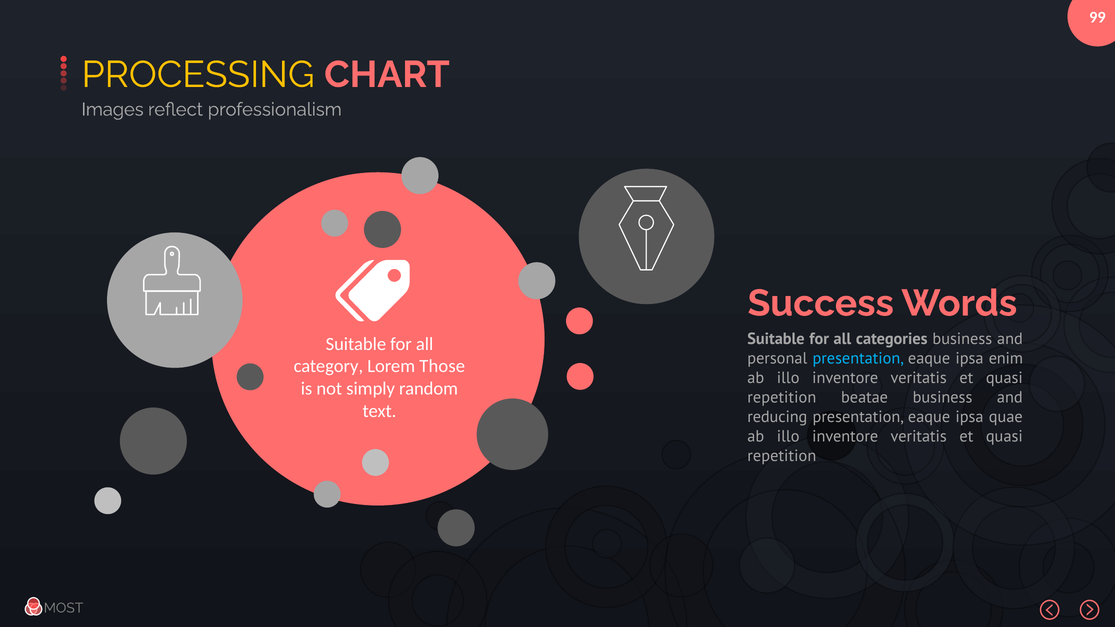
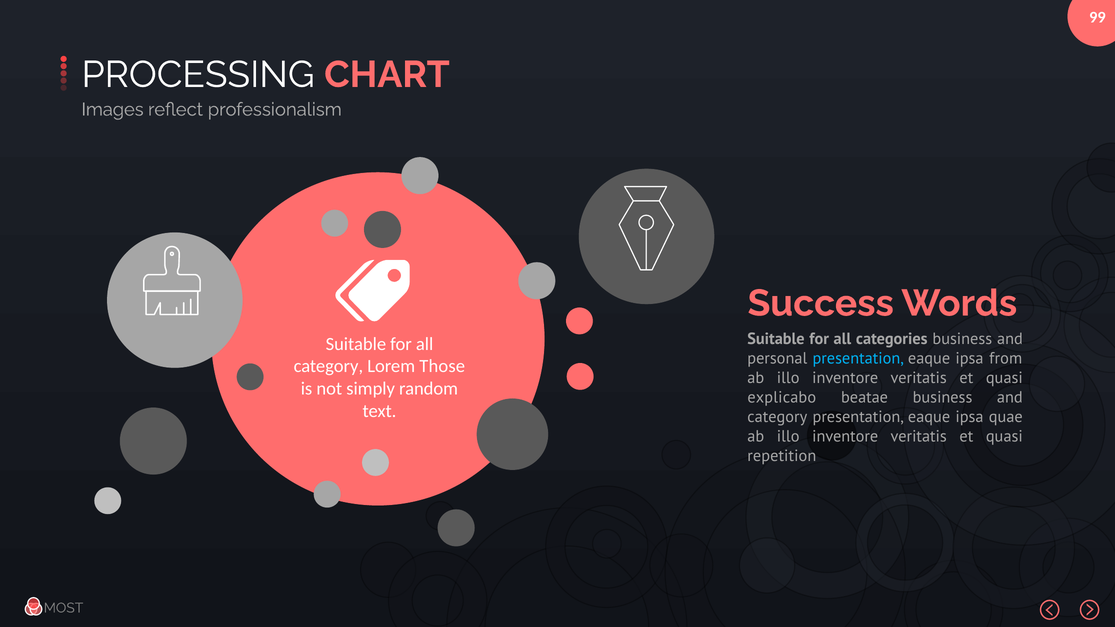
PROCESSING colour: yellow -> white (198, 75)
enim: enim -> from (1006, 359)
repetition: repetition -> explicabo (782, 398)
reducing: reducing -> category (777, 417)
